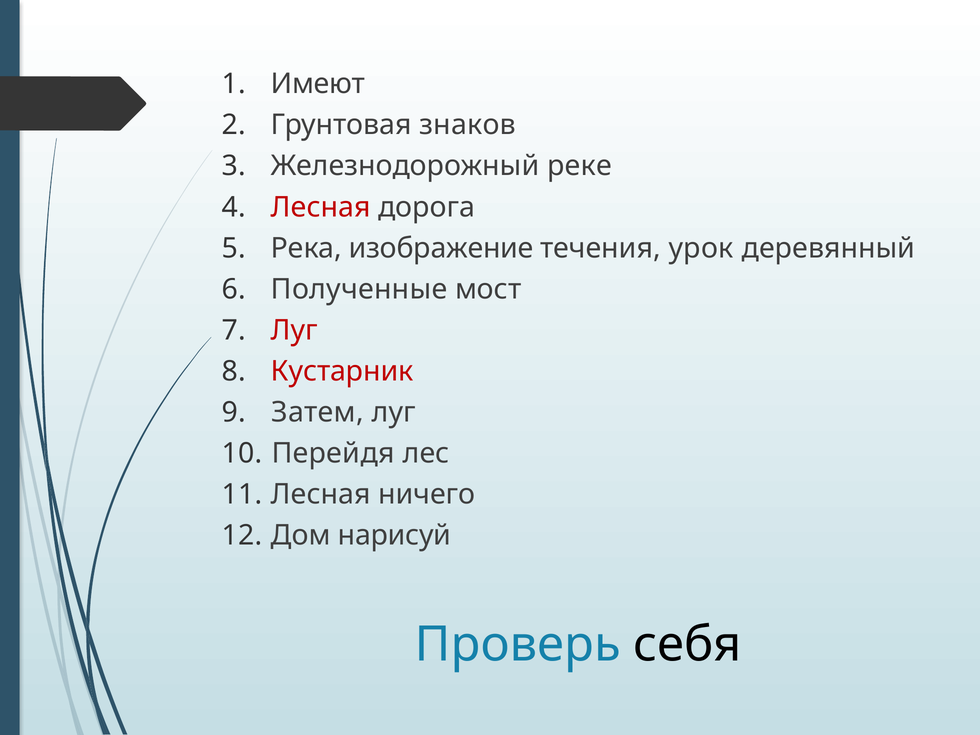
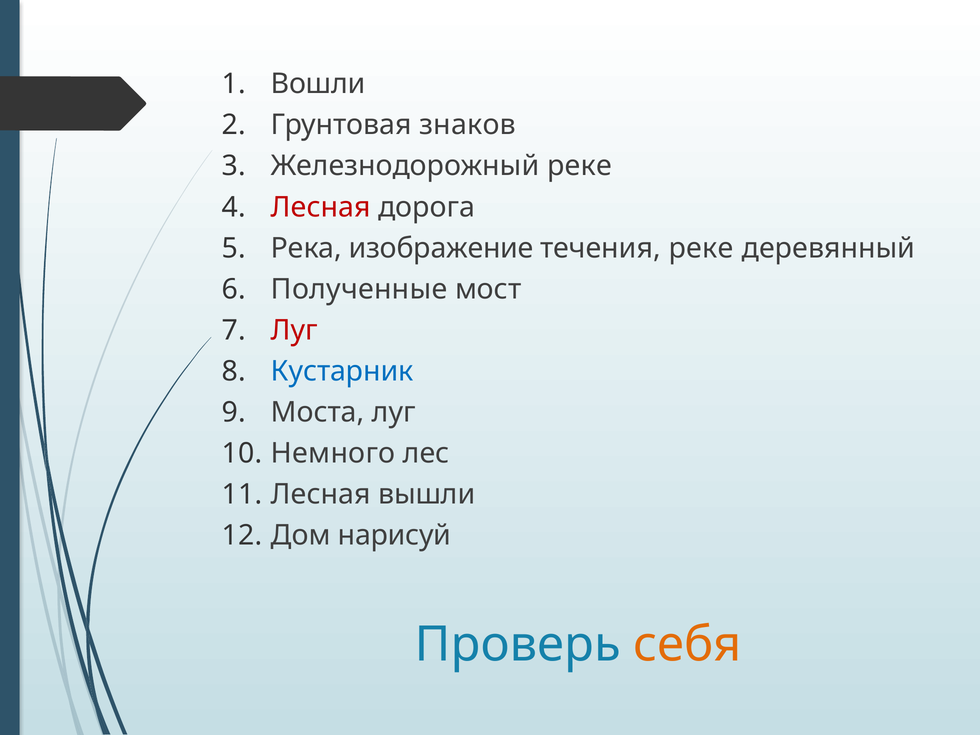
Имеют: Имеют -> Вошли (318, 84)
течения урок: урок -> реке (701, 248)
Кустарник colour: red -> blue (342, 371)
Затем: Затем -> Моста (318, 412)
Перейдя: Перейдя -> Немного (333, 453)
ничего: ничего -> вышли (427, 494)
себя colour: black -> orange (687, 644)
